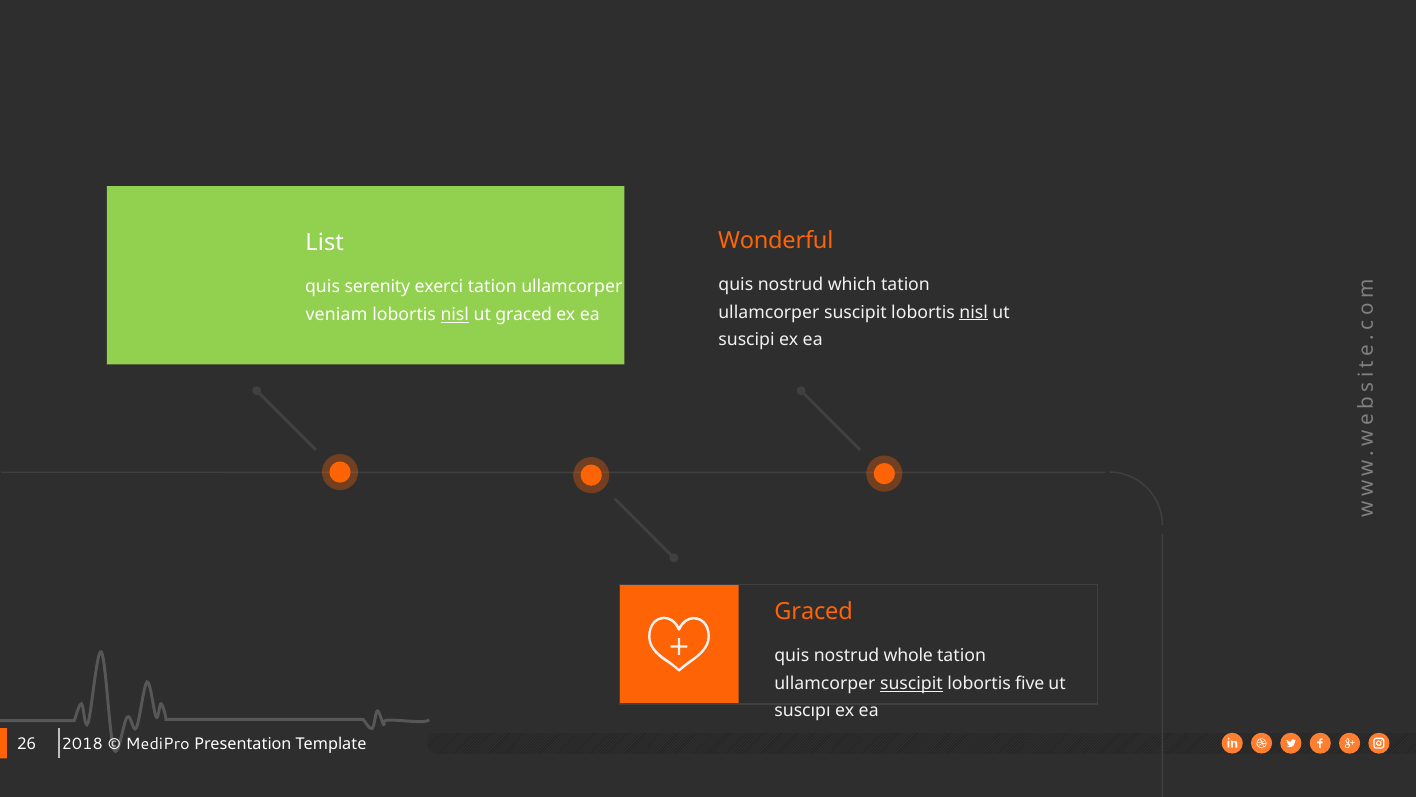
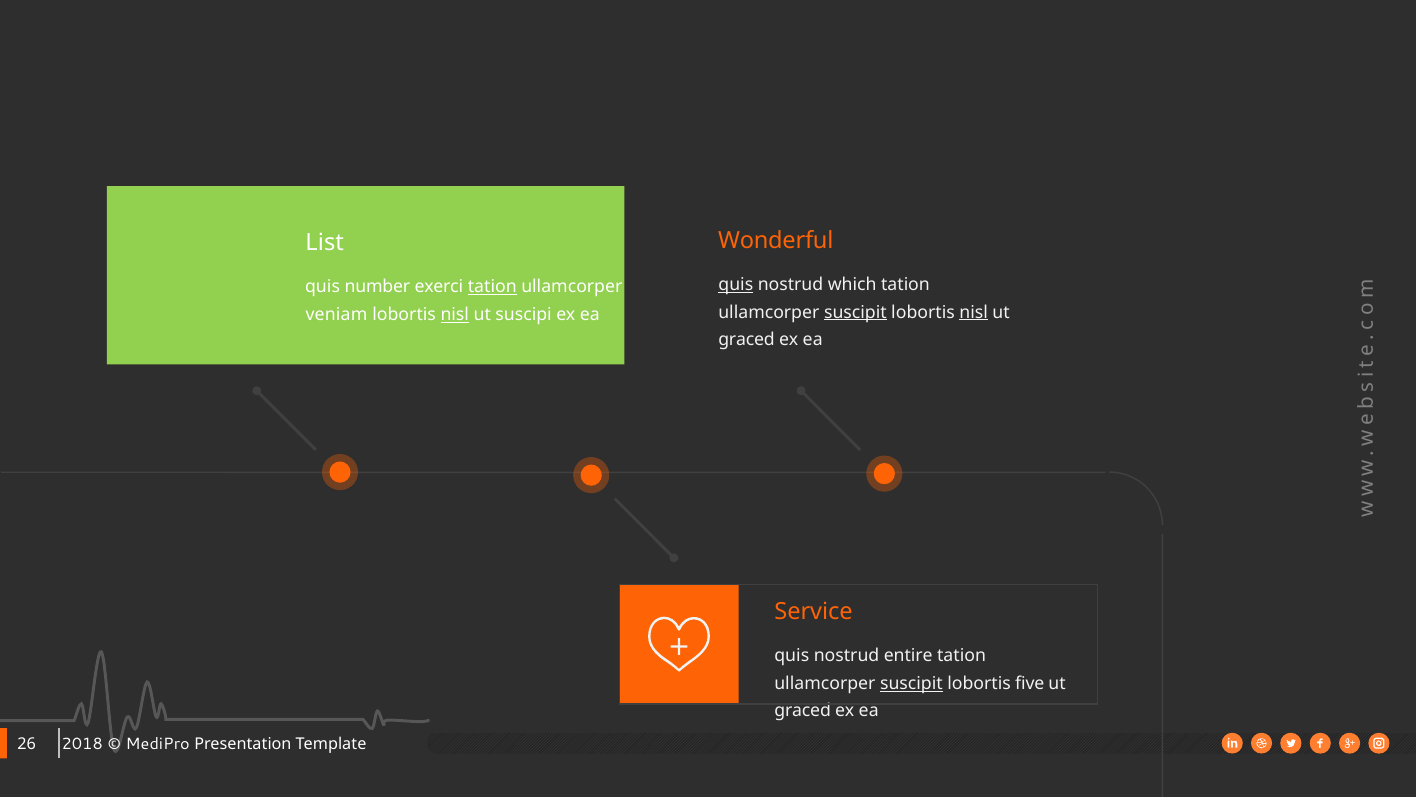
quis underline: none -> present (736, 284)
serenity: serenity -> number (377, 287)
tation underline: none -> present (492, 287)
suscipit underline: none -> present (855, 312)
ut graced: graced -> suscipi (524, 315)
suscipi: suscipi -> graced (747, 340)
Graced: Graced -> Service (814, 611)
whole: whole -> entire (908, 655)
suscipi: suscipi -> graced (803, 711)
